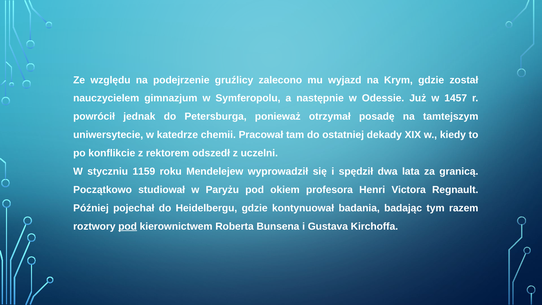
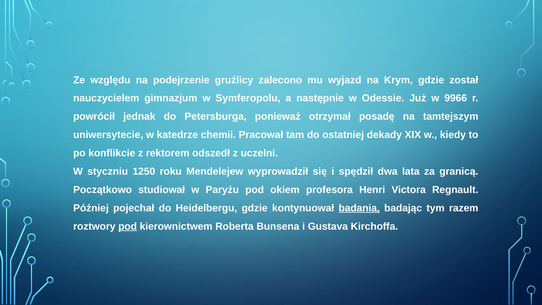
1457: 1457 -> 9966 (456, 98)
1159: 1159 -> 1250 (144, 171)
badania underline: none -> present (359, 208)
